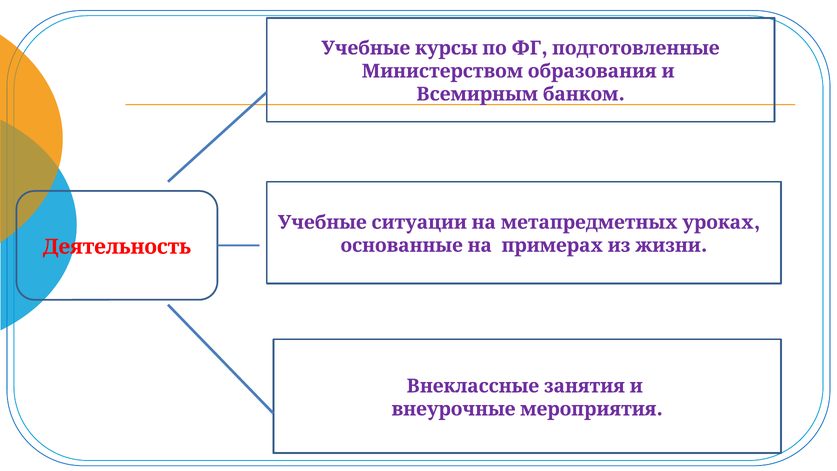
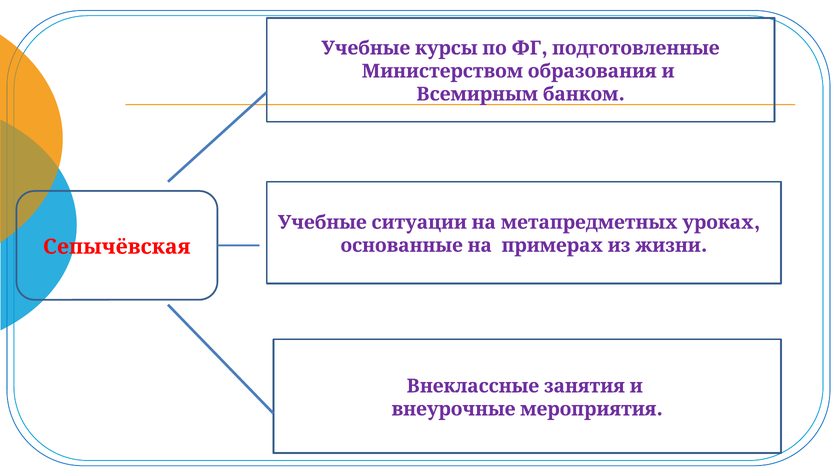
Деятельность: Деятельность -> Сепычёвская (117, 247)
